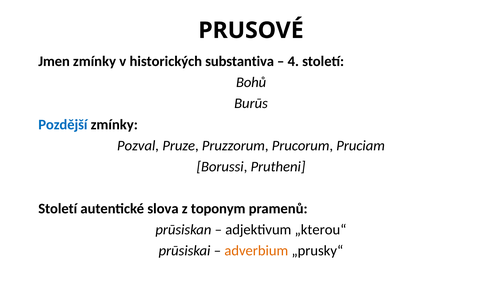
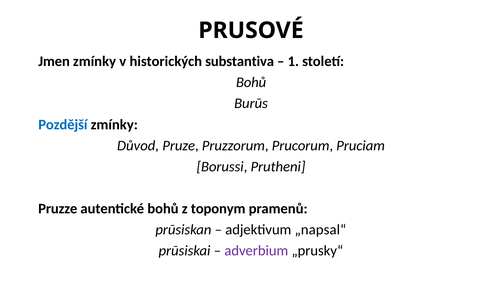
4: 4 -> 1 (293, 62)
Pozval: Pozval -> Důvod (138, 146)
Století: Století -> Pruzze (58, 209)
autentické slova: slova -> bohů (163, 209)
„kterou“: „kterou“ -> „napsal“ (320, 230)
adverbium colour: orange -> purple (256, 251)
